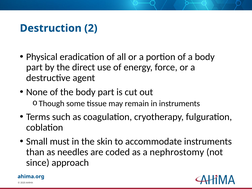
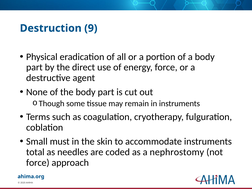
2: 2 -> 9 (91, 28)
than: than -> total (35, 152)
since: since -> force (38, 163)
